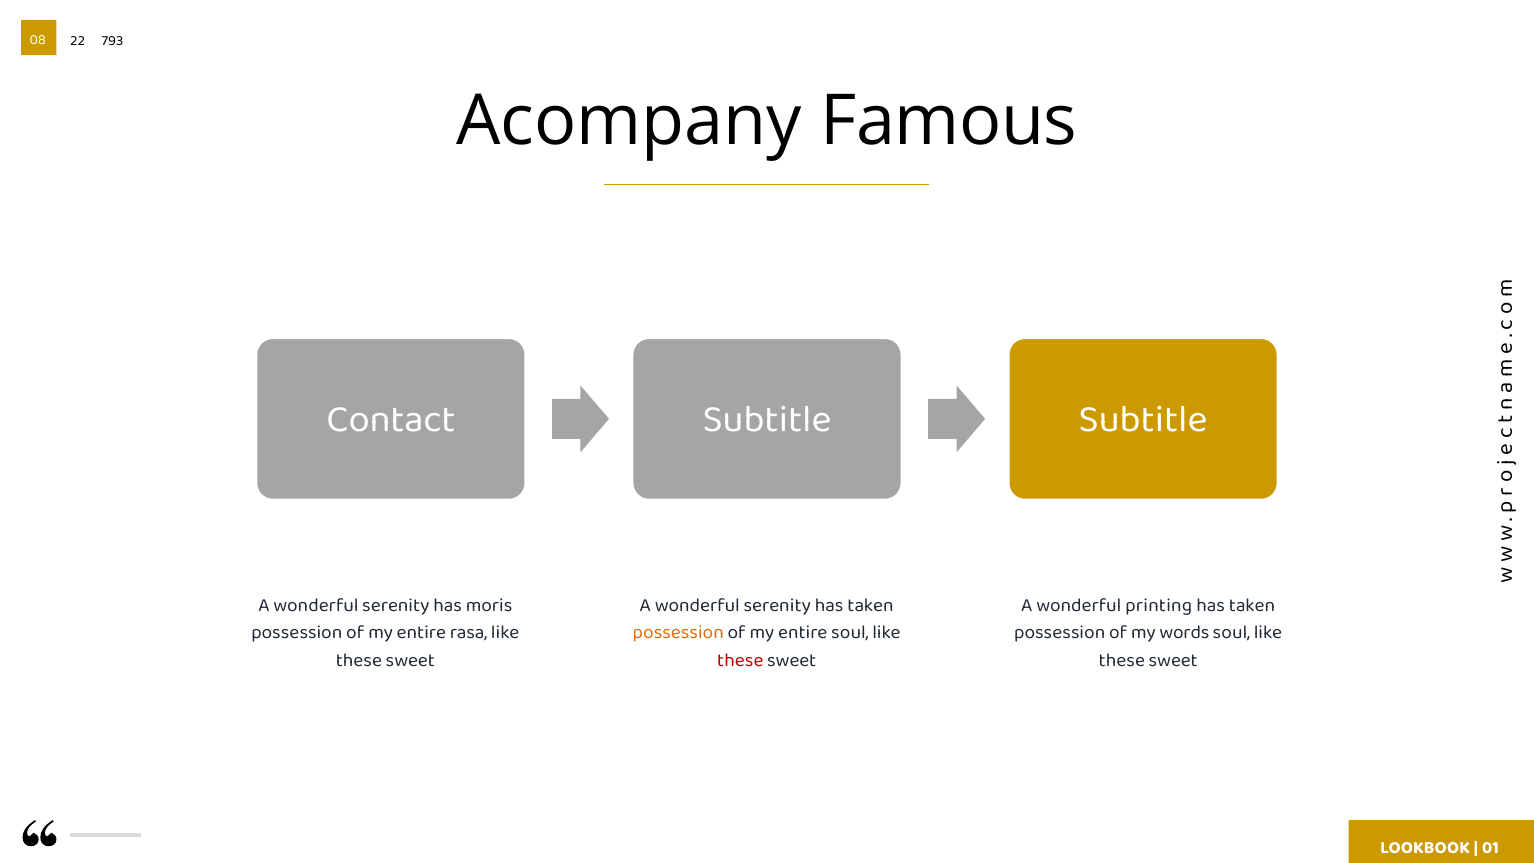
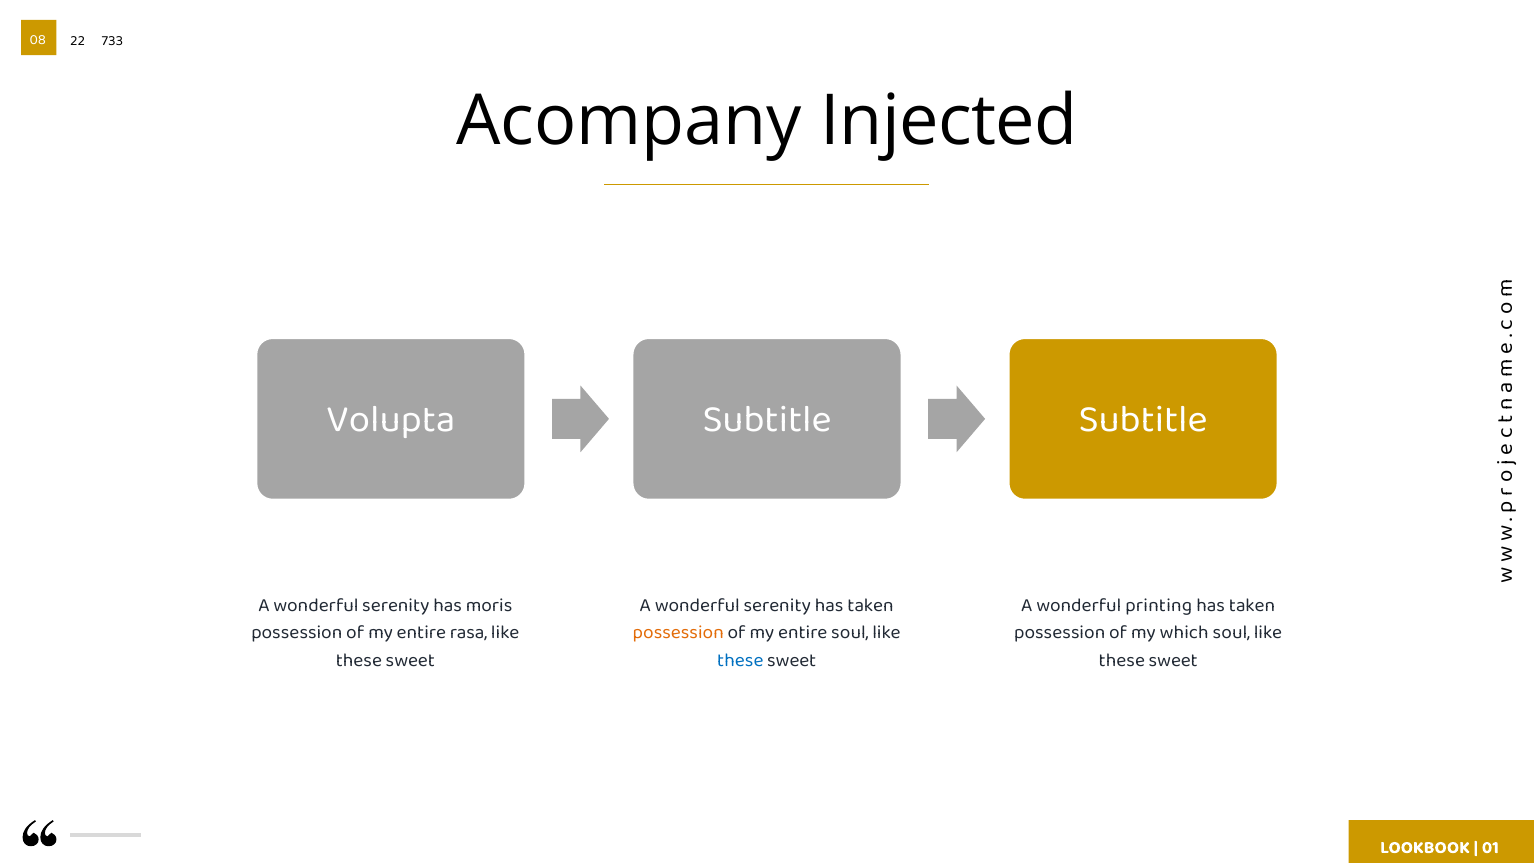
793: 793 -> 733 (112, 41)
Famous: Famous -> Injected (949, 121)
Contact: Contact -> Volupta (391, 419)
words: words -> which (1184, 632)
these colour: red -> blue (740, 660)
